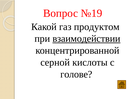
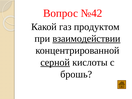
№19: №19 -> №42 (91, 13)
серной underline: none -> present (55, 62)
голове: голове -> брошь (76, 74)
